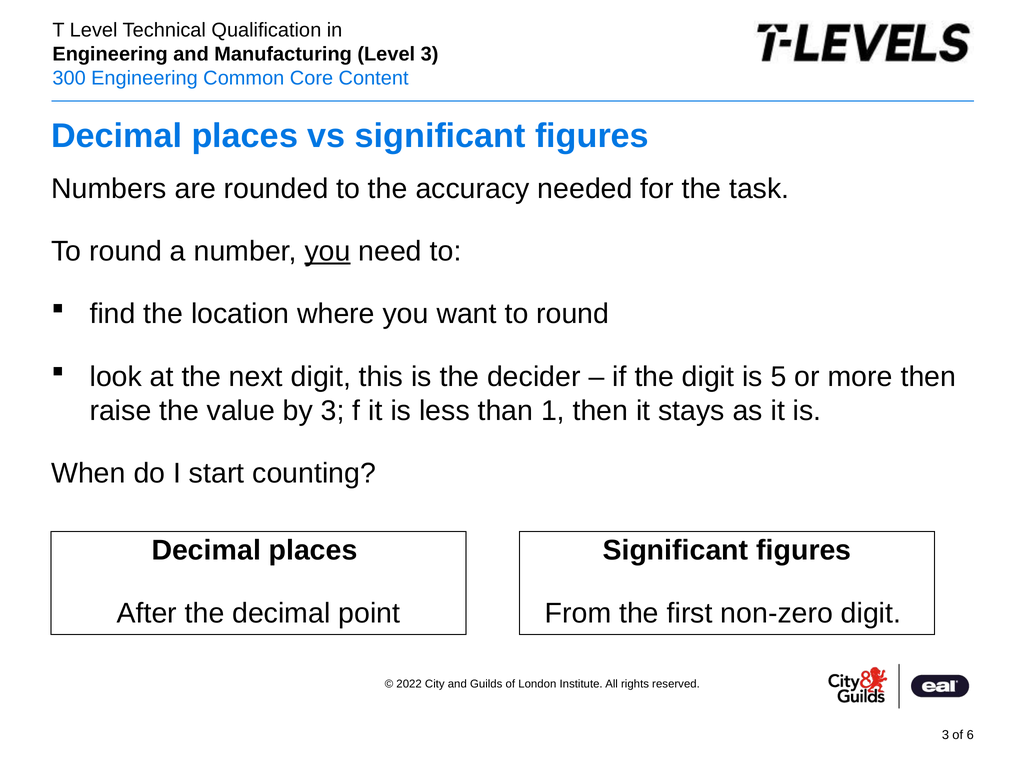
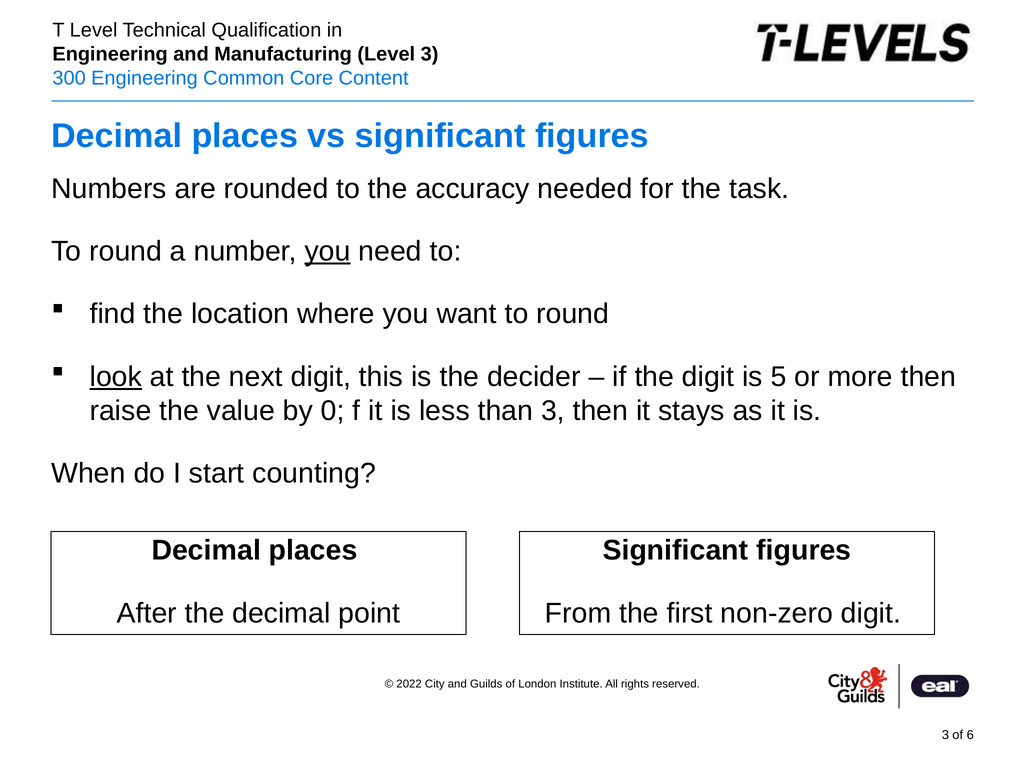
look underline: none -> present (116, 377)
by 3: 3 -> 0 (333, 411)
than 1: 1 -> 3 (553, 411)
